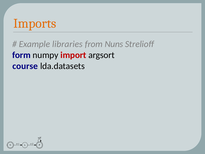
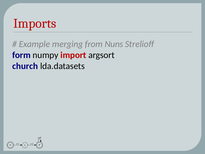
Imports colour: orange -> red (35, 23)
libraries: libraries -> merging (68, 44)
course: course -> church (25, 66)
